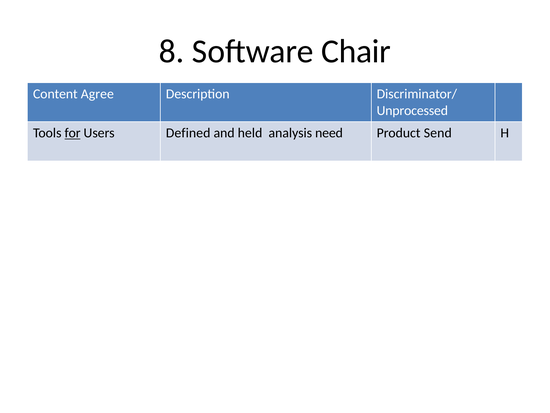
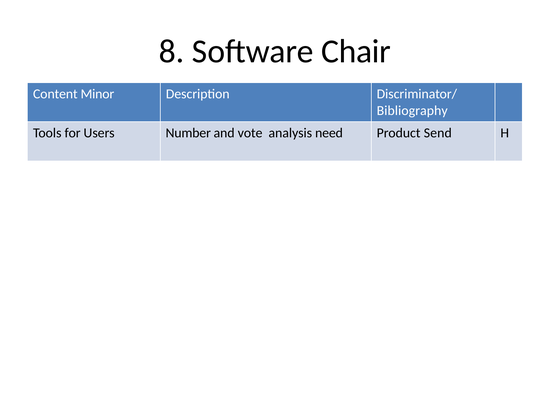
Agree: Agree -> Minor (97, 94)
Unprocessed: Unprocessed -> Bibliography (412, 111)
for underline: present -> none (73, 133)
Defined: Defined -> Number (188, 133)
held: held -> vote (250, 133)
